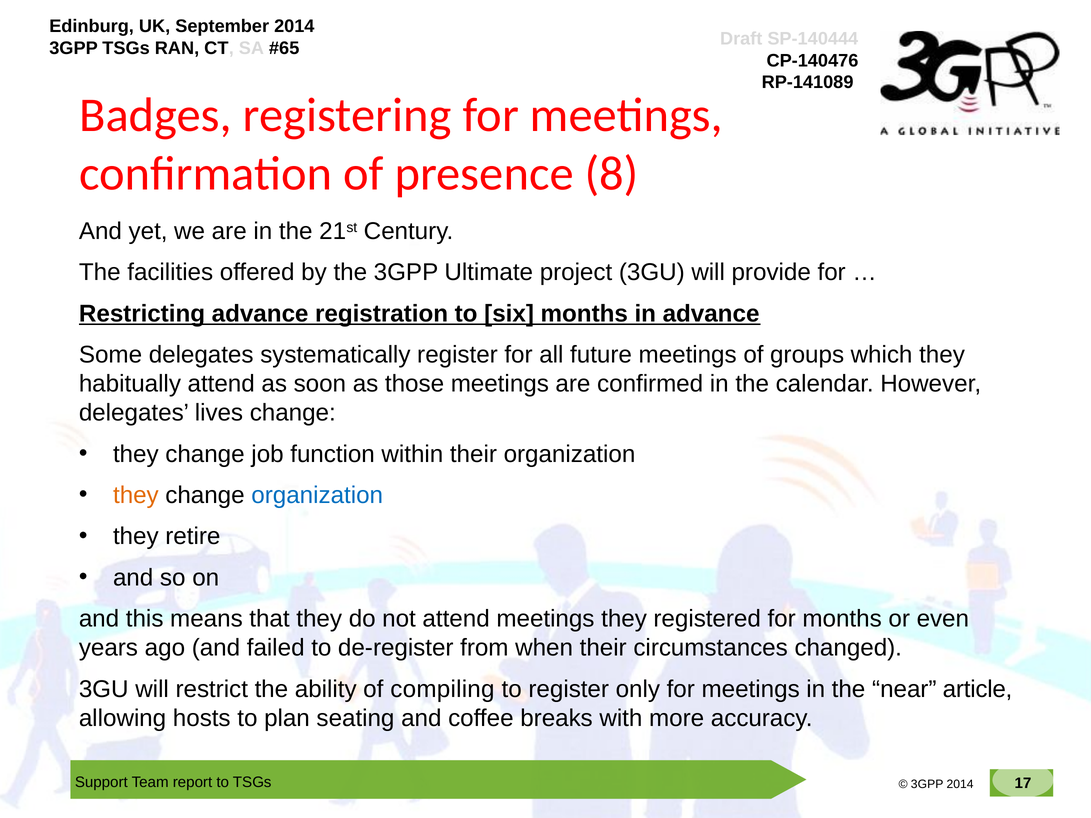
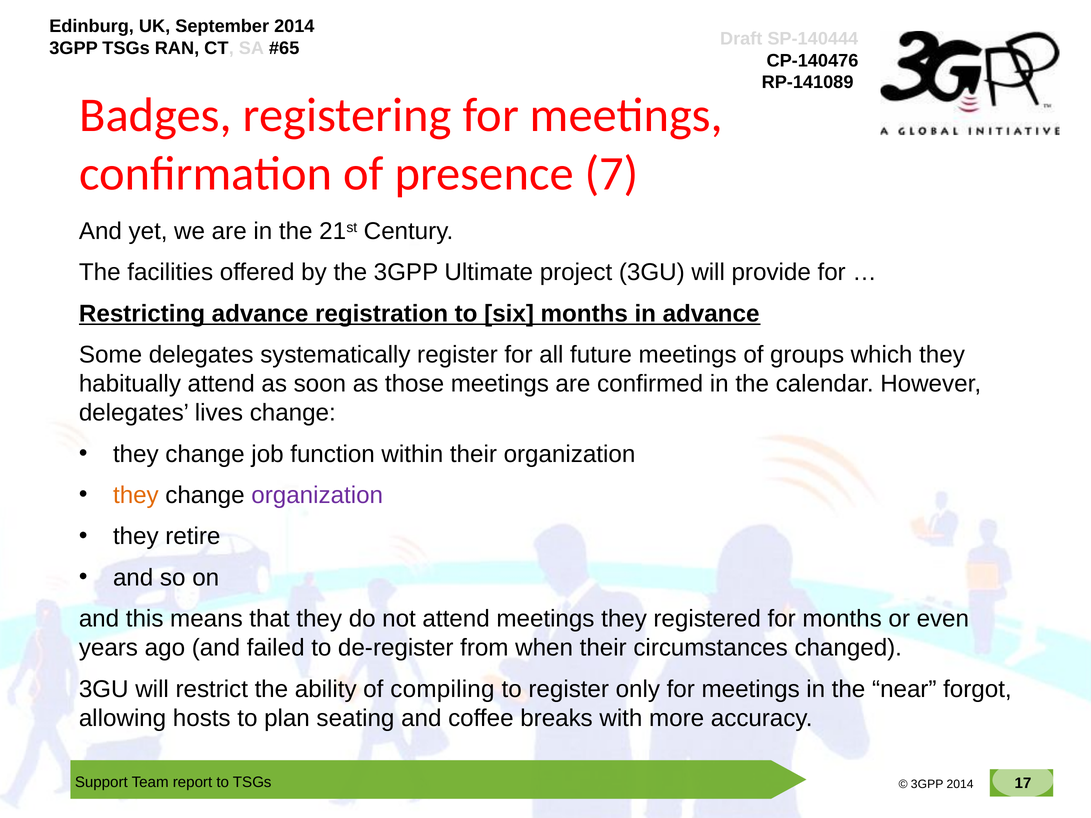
8: 8 -> 7 (612, 174)
organization colour: blue -> purple (317, 495)
article: article -> forgot (977, 689)
